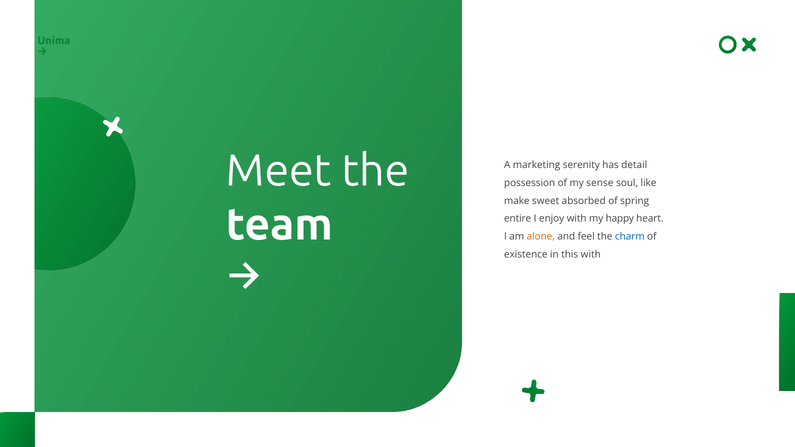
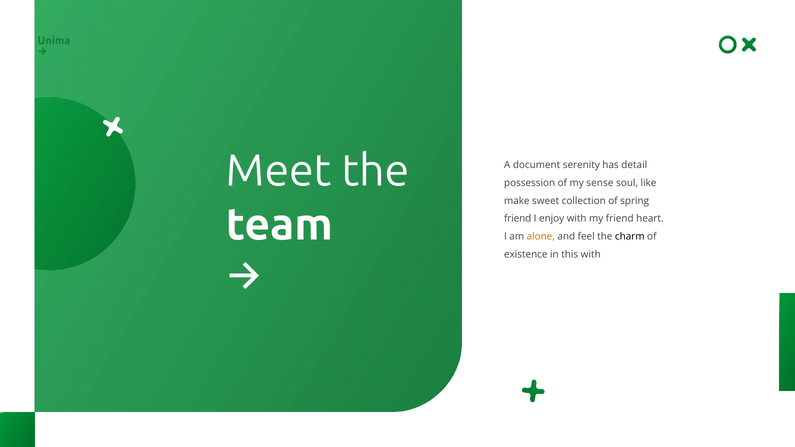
marketing: marketing -> document (537, 165)
absorbed: absorbed -> collection (584, 201)
entire: entire -> friend (518, 219)
my happy: happy -> friend (620, 219)
charm colour: blue -> black (630, 237)
